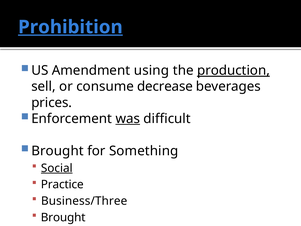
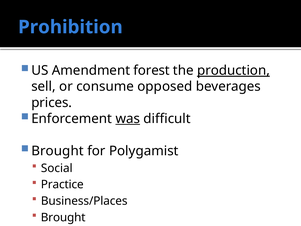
Prohibition underline: present -> none (70, 27)
using: using -> forest (152, 70)
decrease: decrease -> opposed (165, 86)
Something: Something -> Polygamist (144, 151)
Social underline: present -> none (57, 168)
Business/Three: Business/Three -> Business/Places (84, 201)
